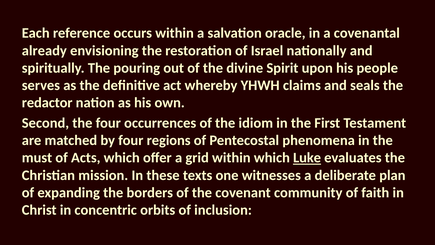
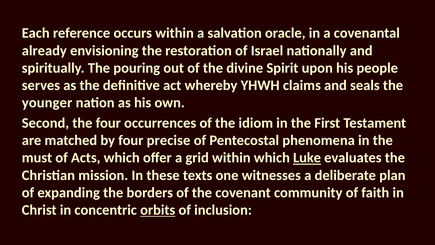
redactor: redactor -> younger (47, 103)
regions: regions -> precise (169, 140)
orbits underline: none -> present (158, 210)
